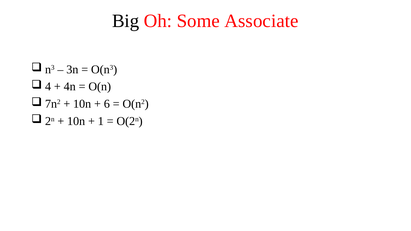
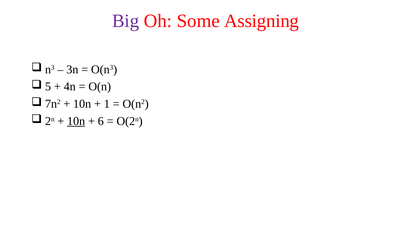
Big colour: black -> purple (126, 21)
Associate: Associate -> Assigning (262, 21)
4: 4 -> 5 (48, 87)
6: 6 -> 1 (107, 104)
10n underline: none -> present (76, 121)
1: 1 -> 6 (101, 121)
